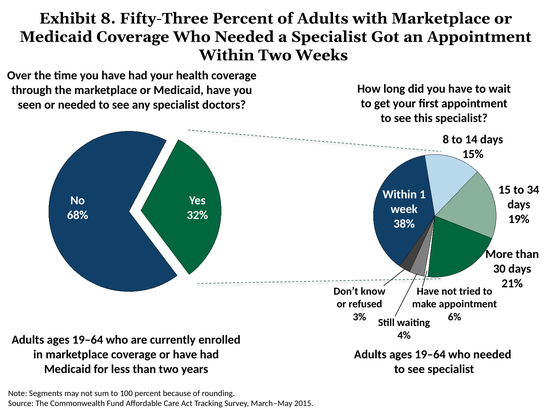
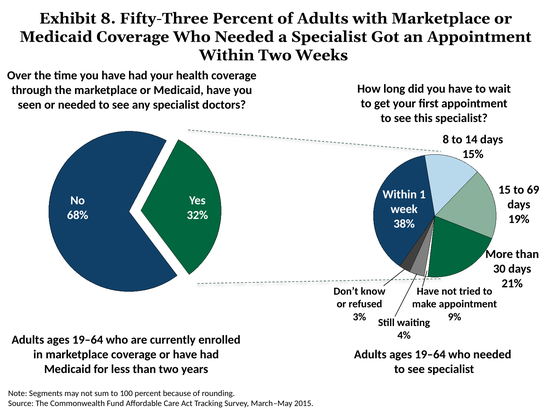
34: 34 -> 69 (533, 190)
6%: 6% -> 9% (455, 317)
